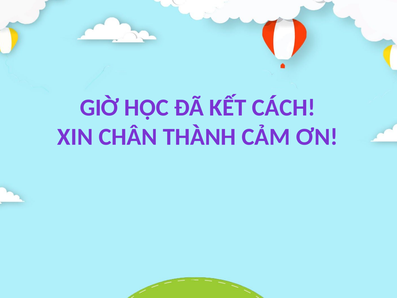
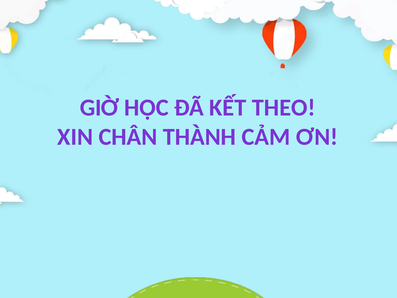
CÁCH: CÁCH -> THEO (284, 108)
